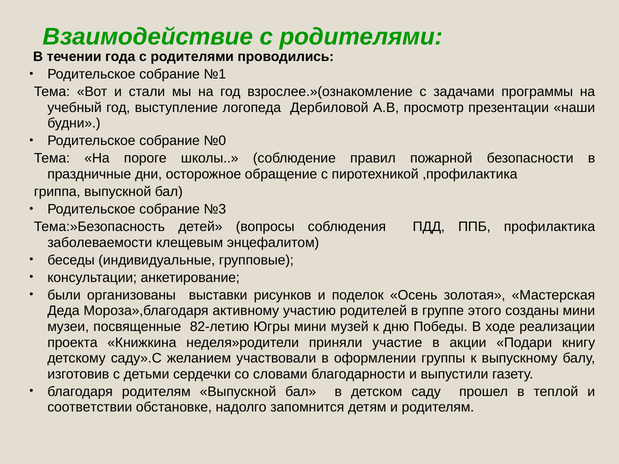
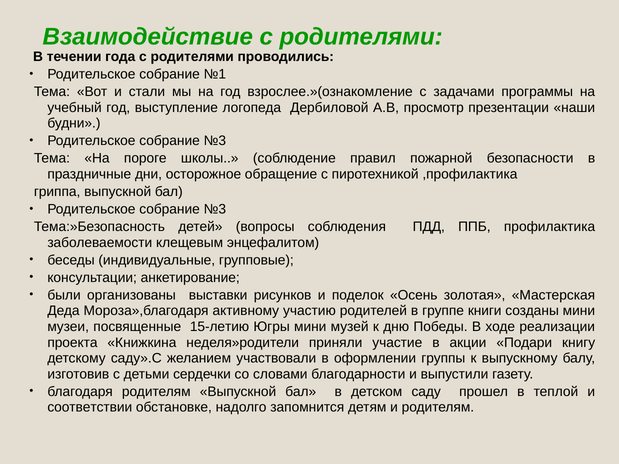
№0: №0 -> №3 (215, 141)
этого: этого -> книги (485, 311)
82-летию: 82-летию -> 15-летию (220, 327)
